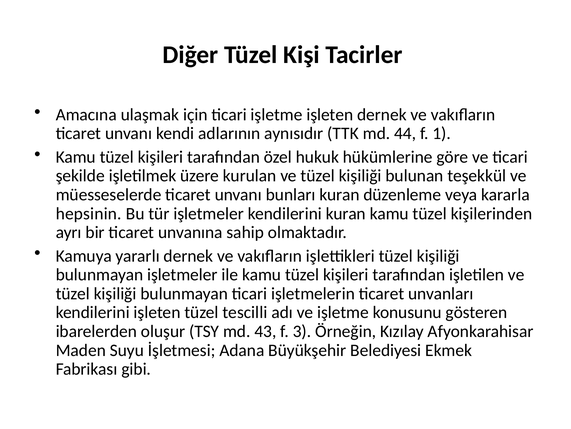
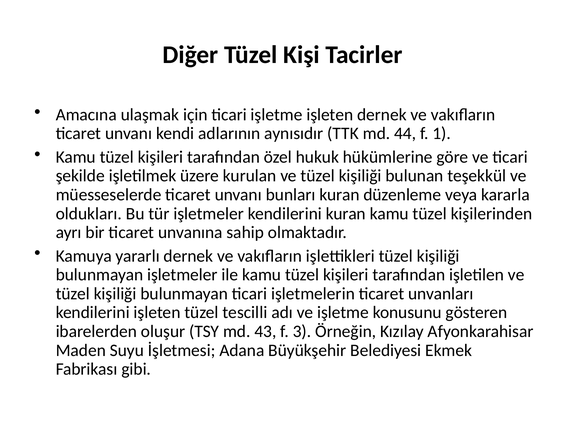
hepsinin: hepsinin -> oldukları (89, 213)
